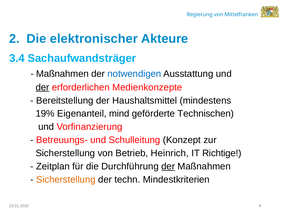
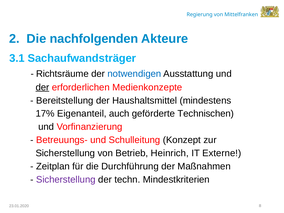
elektronischer: elektronischer -> nachfolgenden (94, 39)
3.4: 3.4 -> 3.1 (17, 58)
Maßnahmen: Maßnahmen -> Richtsräume (62, 74)
19%: 19% -> 17% (45, 114)
mind: mind -> auch (119, 114)
Richtige: Richtige -> Externe (222, 153)
der underline: present -> none (168, 166)
Sicherstellung colour: orange -> purple (66, 180)
